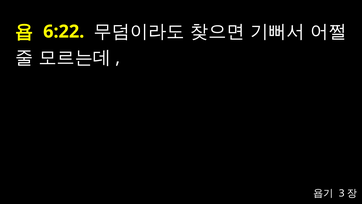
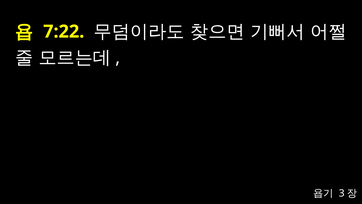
6:22: 6:22 -> 7:22 (64, 32)
